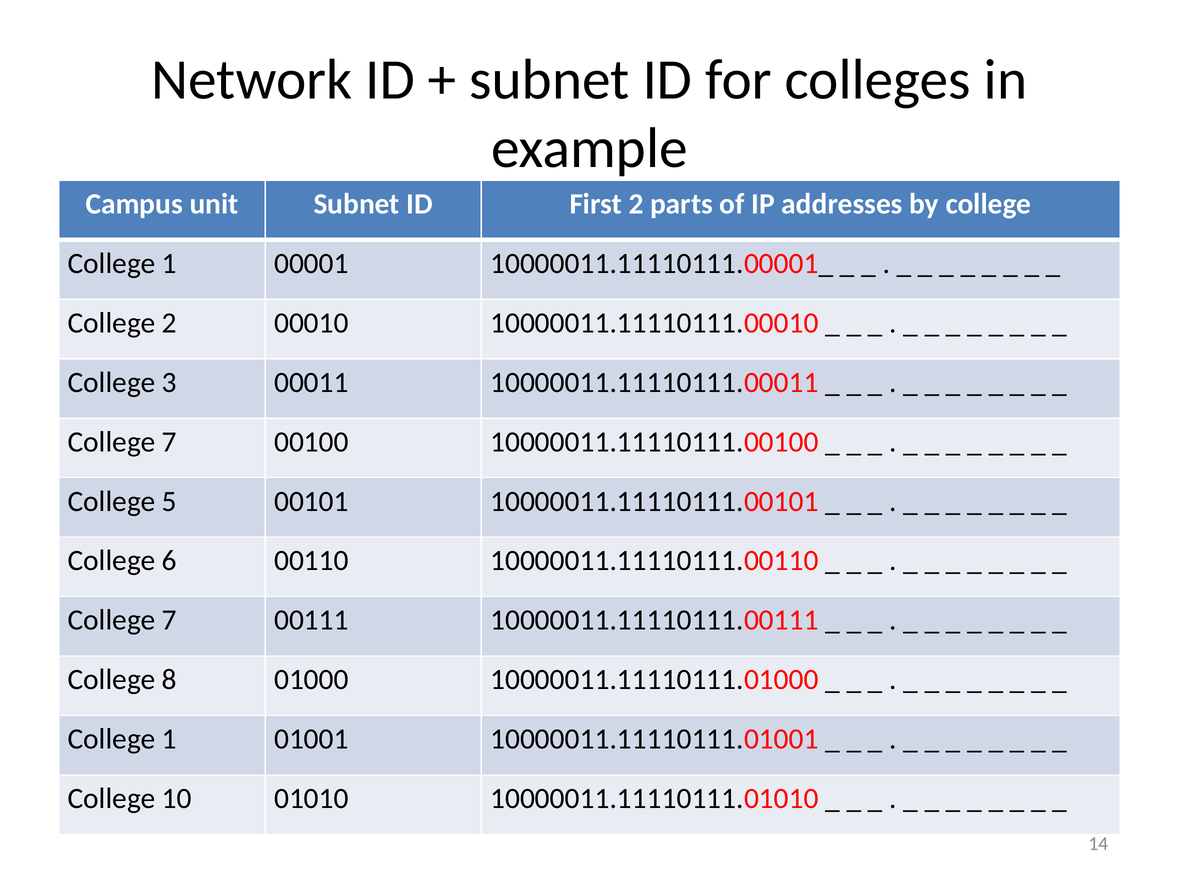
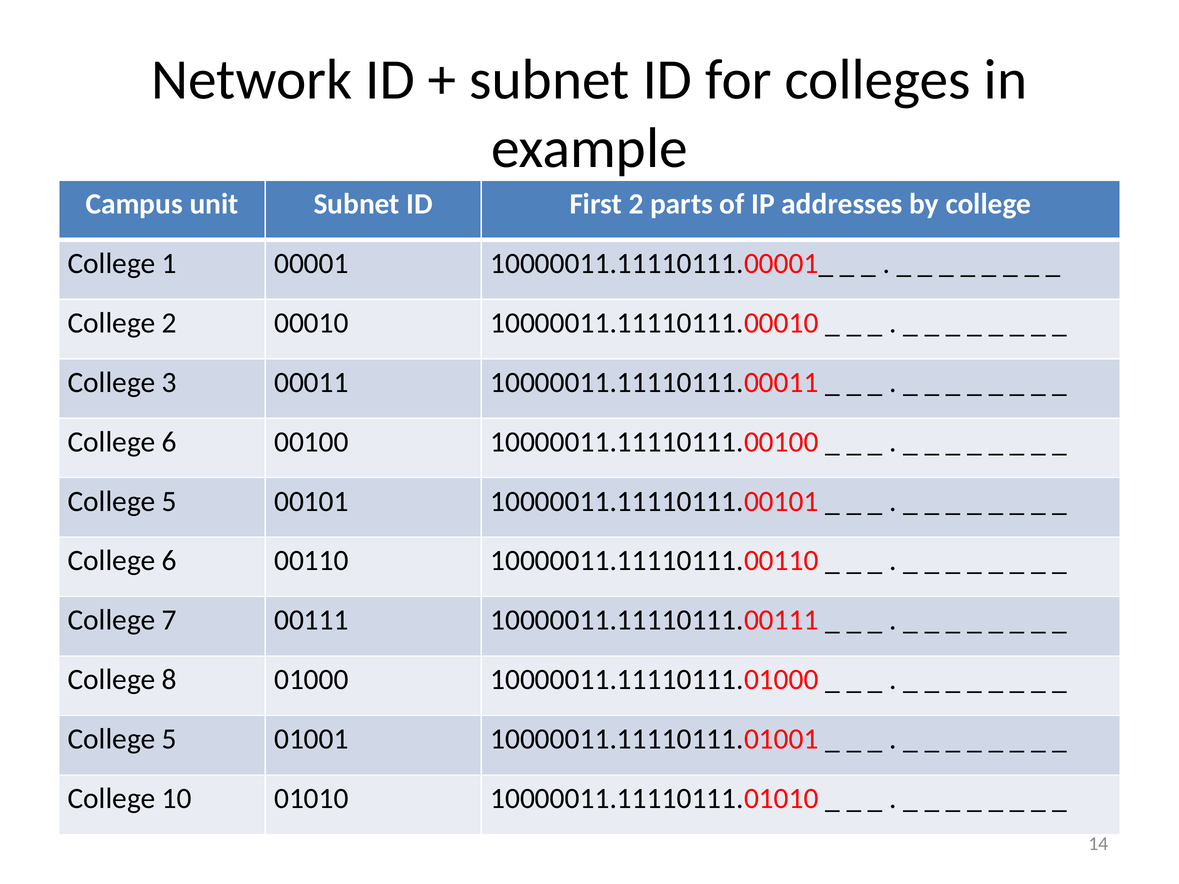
7: 7 -> 6 (169, 442)
1: 1 -> 5 (169, 739)
